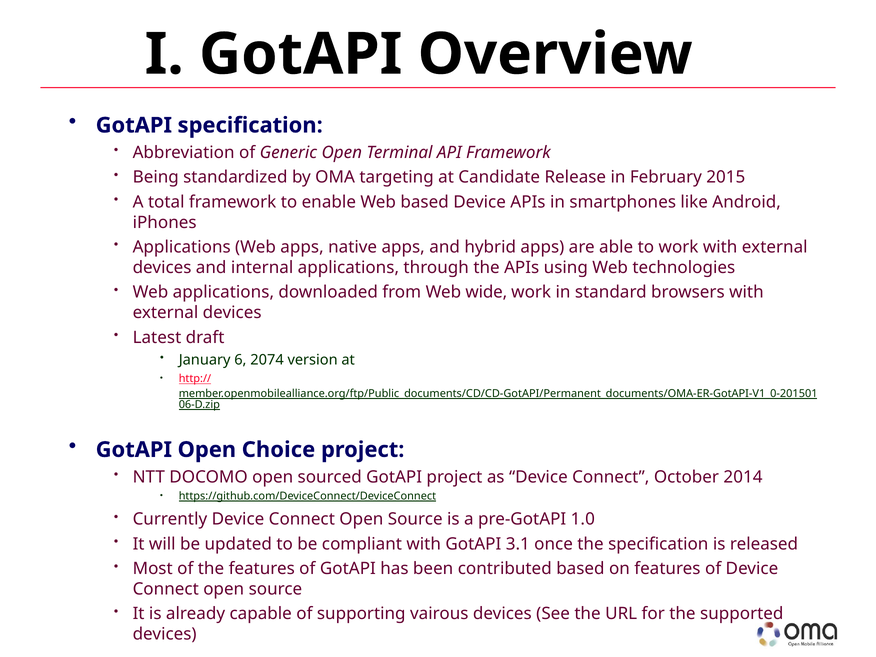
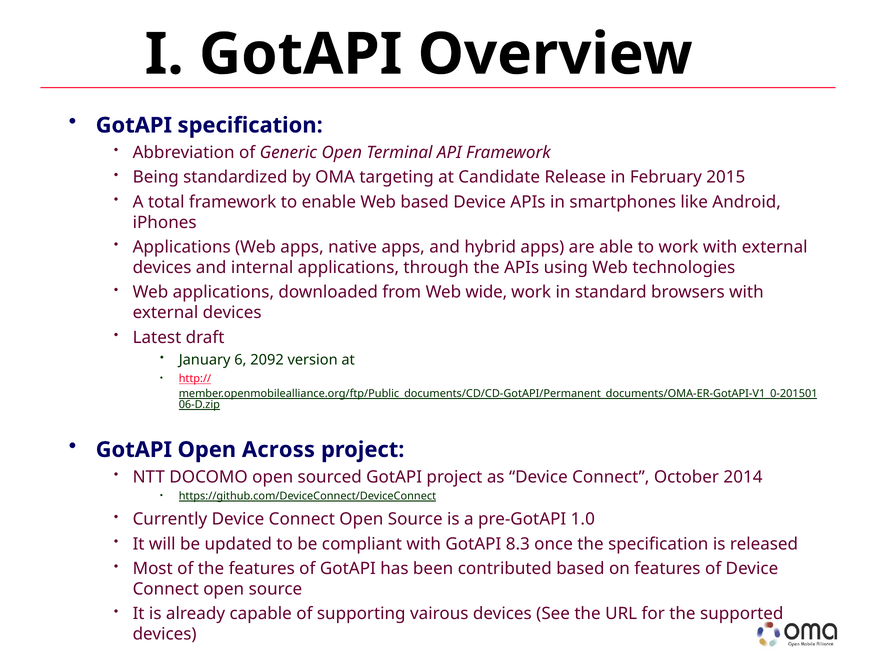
2074: 2074 -> 2092 (267, 360)
Choice: Choice -> Across (278, 450)
3.1: 3.1 -> 8.3 (518, 544)
